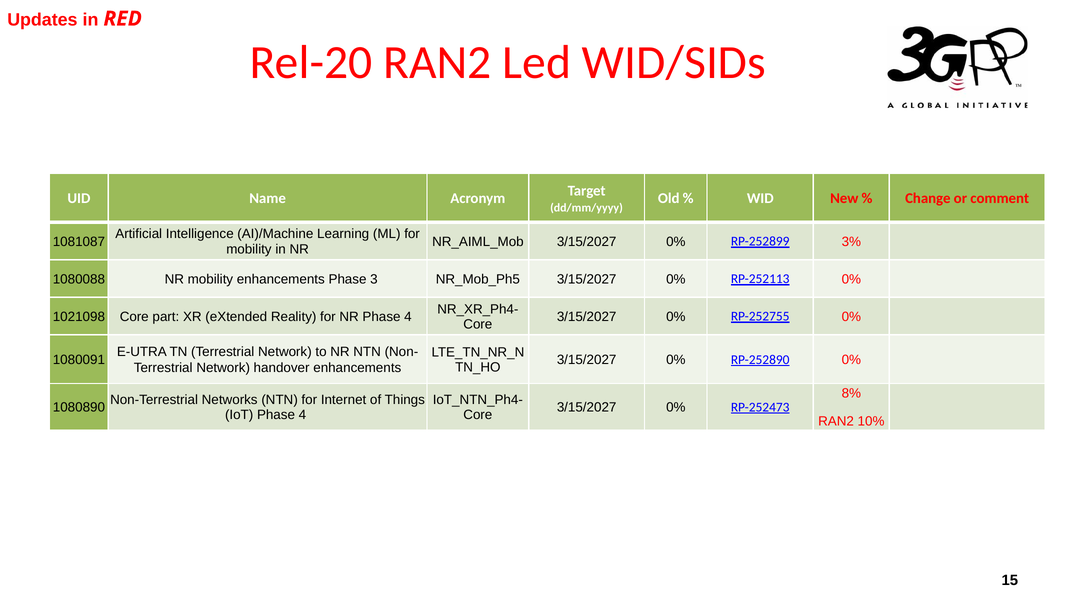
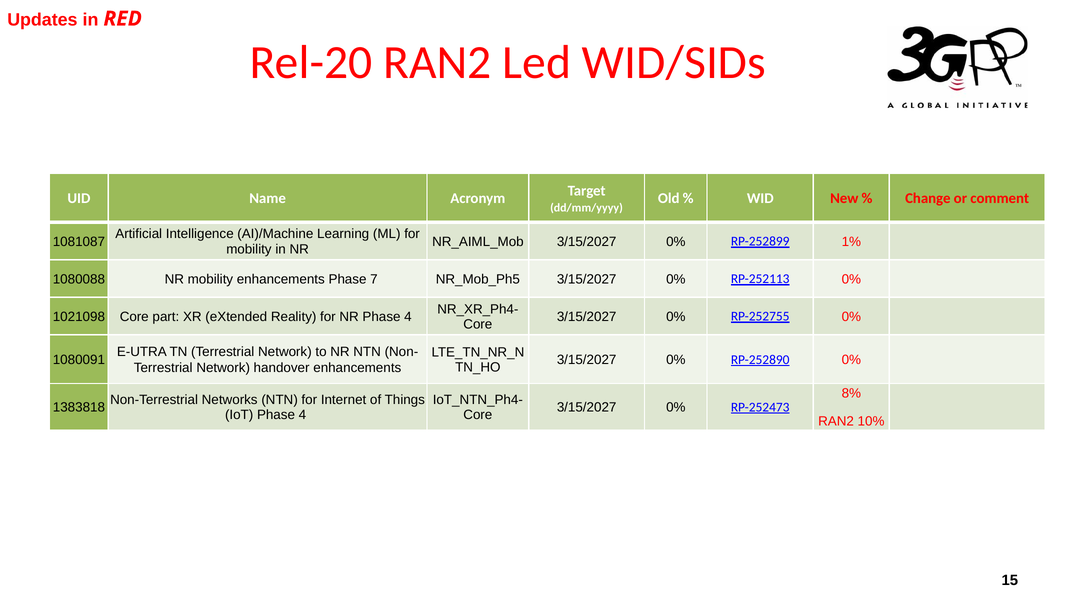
3%: 3% -> 1% (851, 242)
3: 3 -> 7 (374, 279)
1080890: 1080890 -> 1383818 (79, 407)
